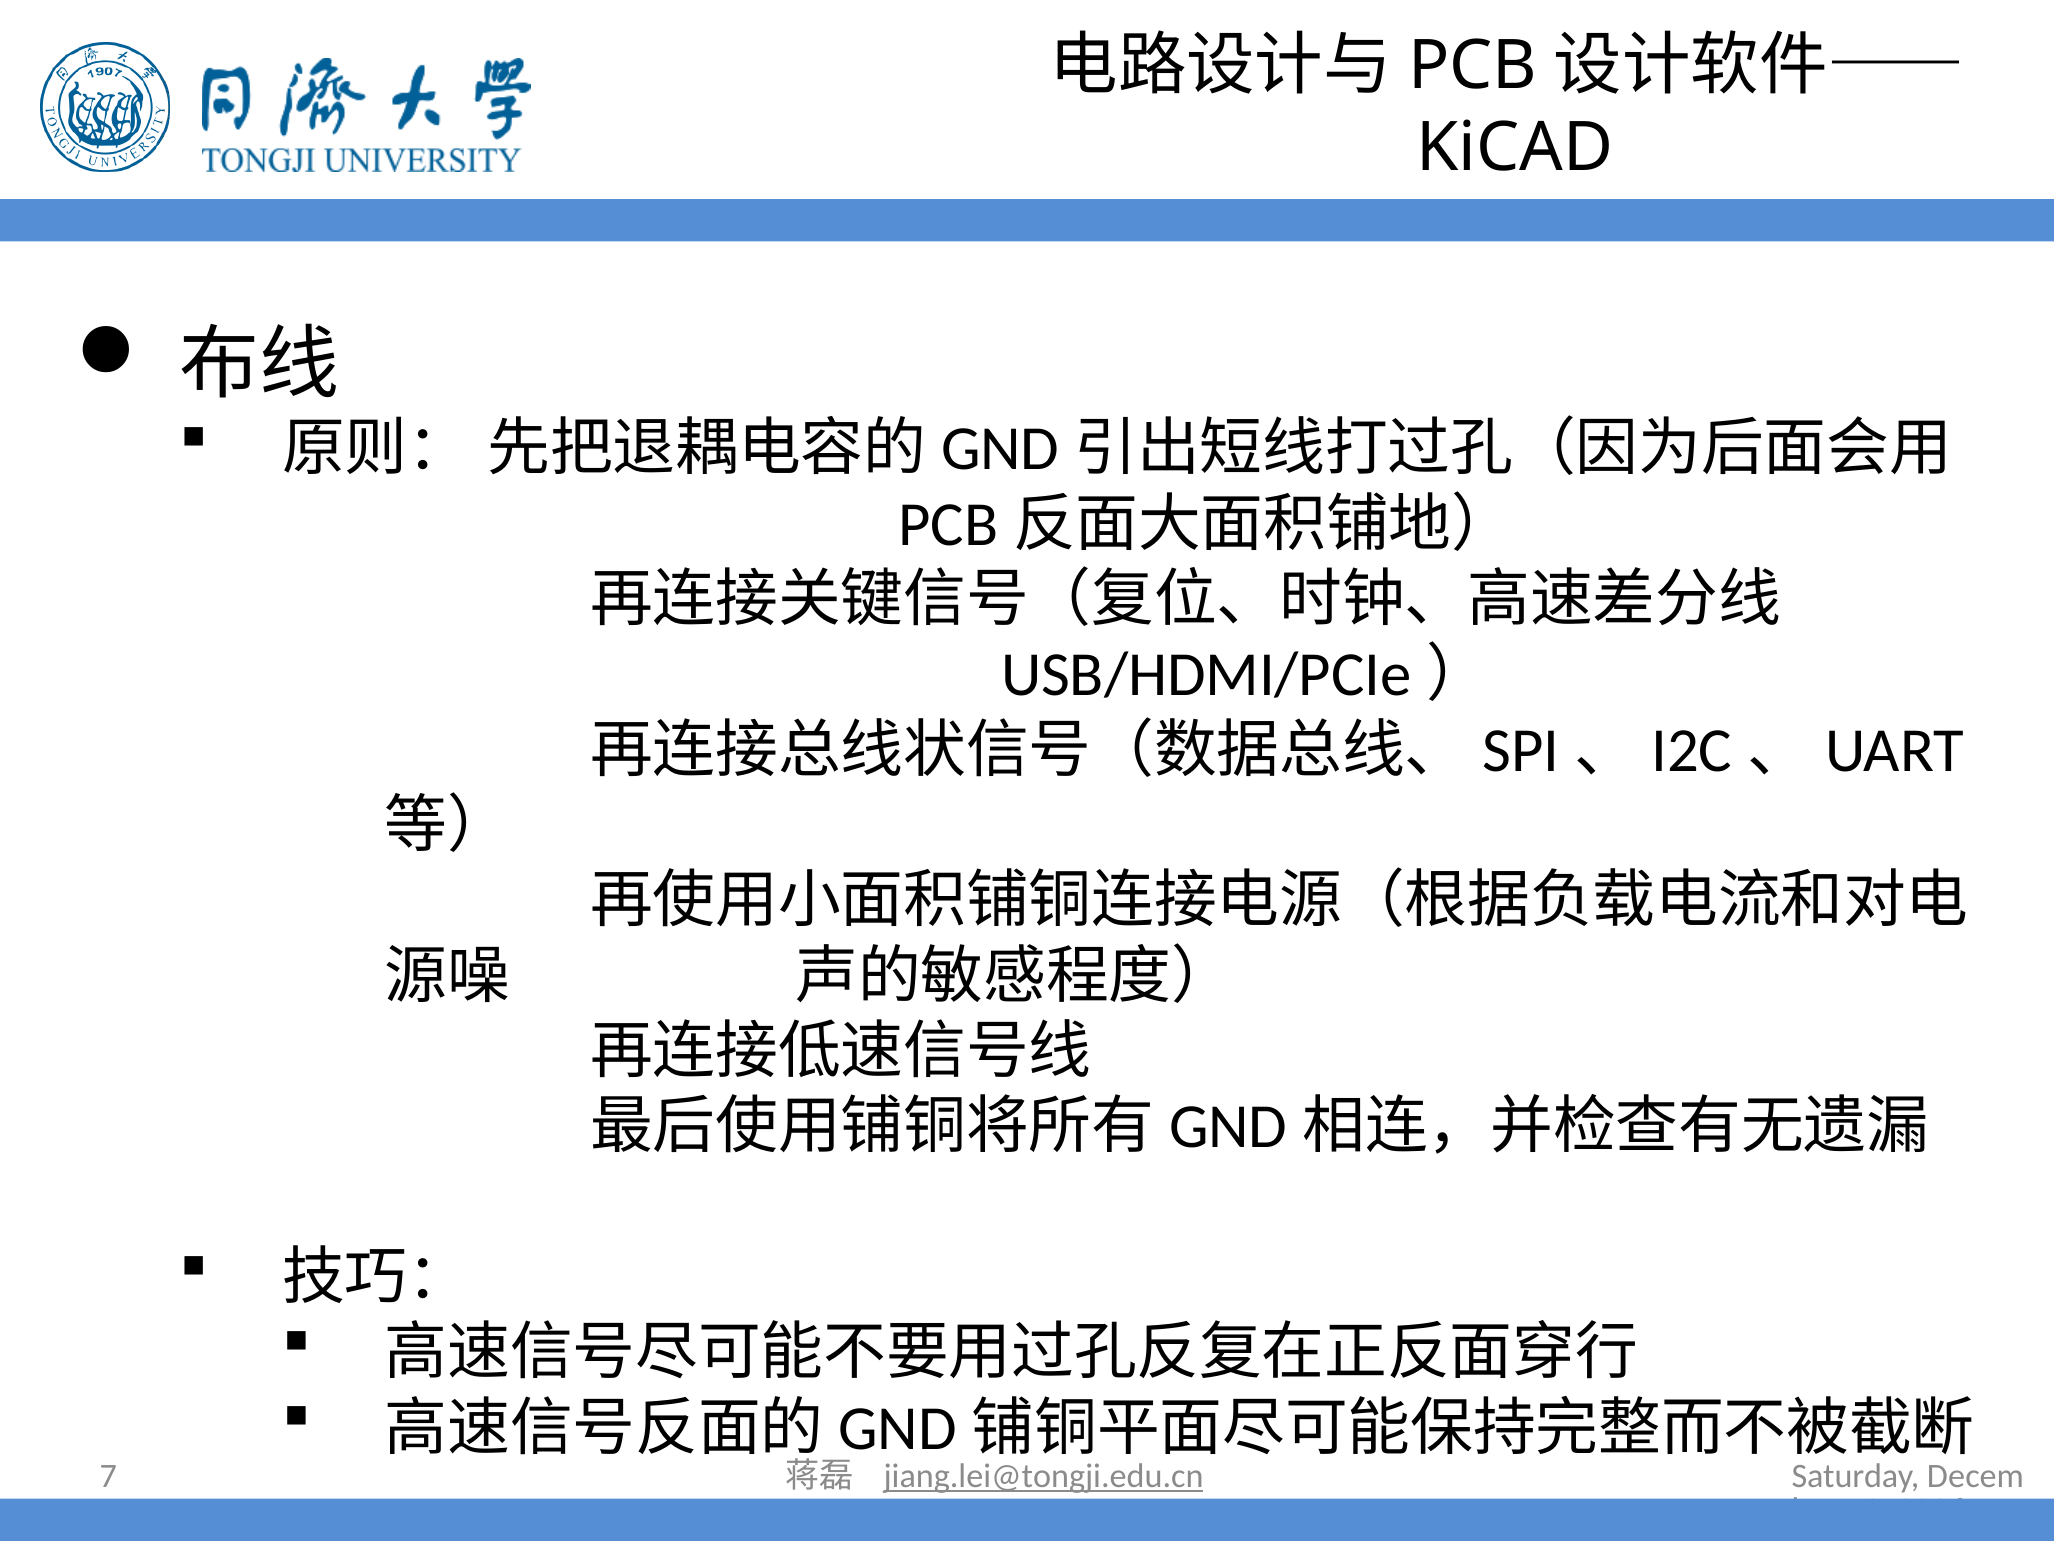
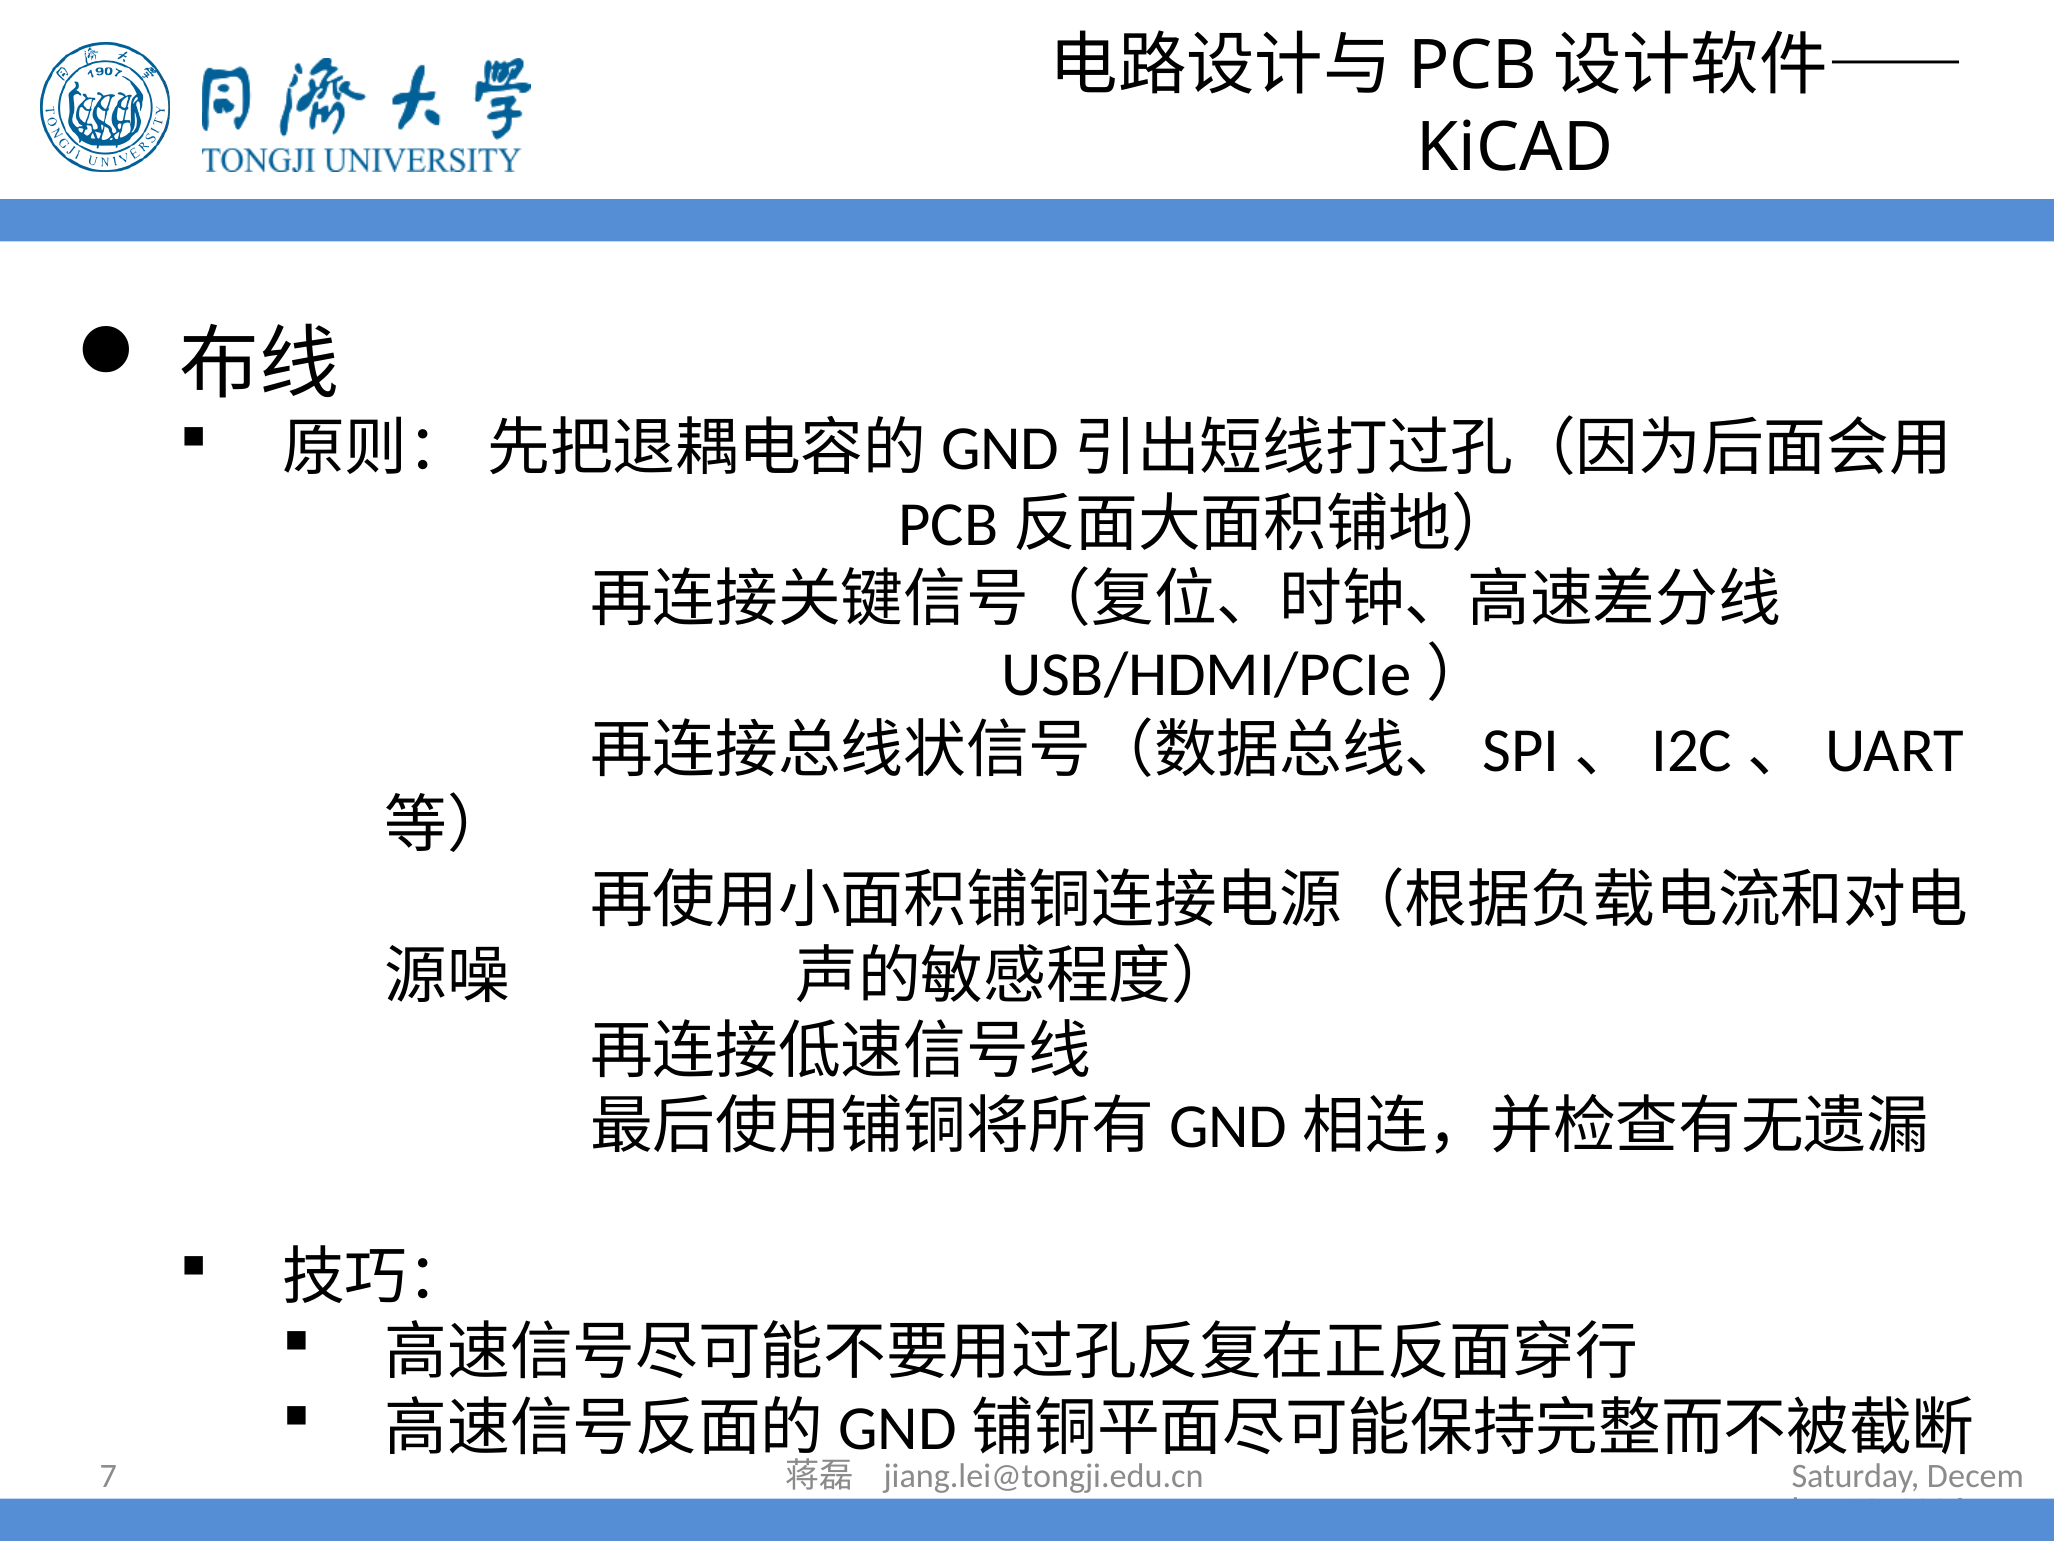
jiang.lei@tongji.edu.cn underline: present -> none (1044, 1476)
